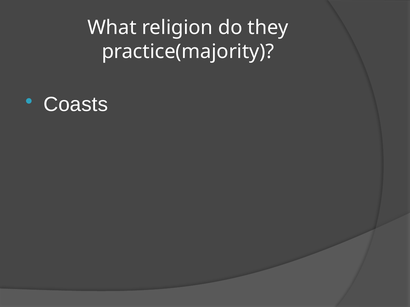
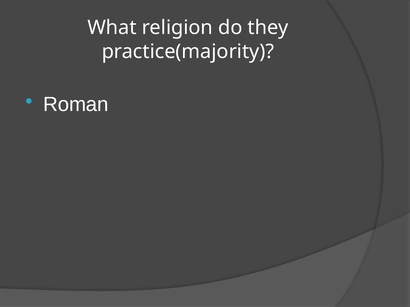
Coasts: Coasts -> Roman (76, 105)
